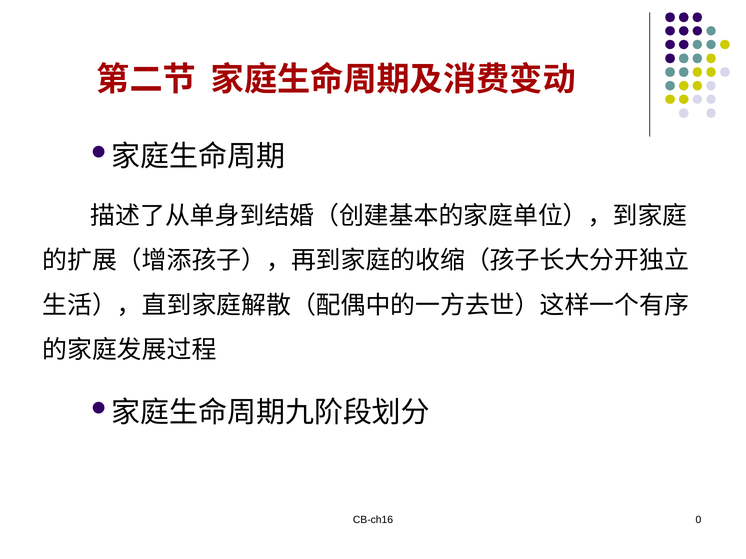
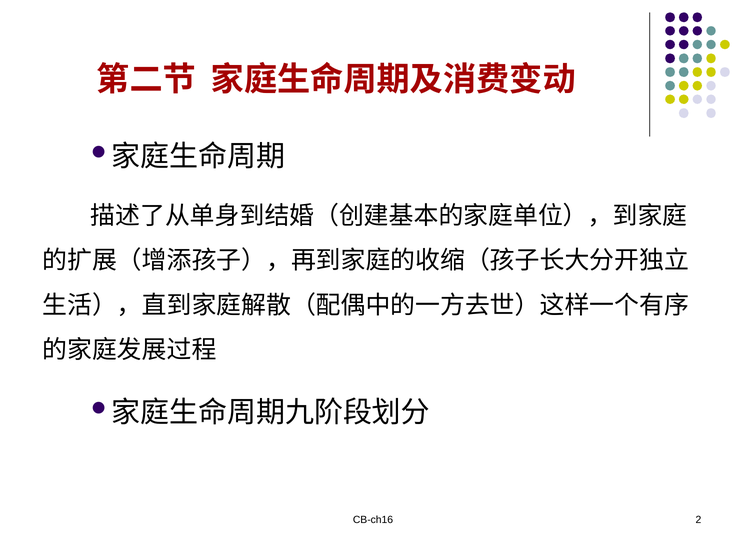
0: 0 -> 2 (698, 520)
